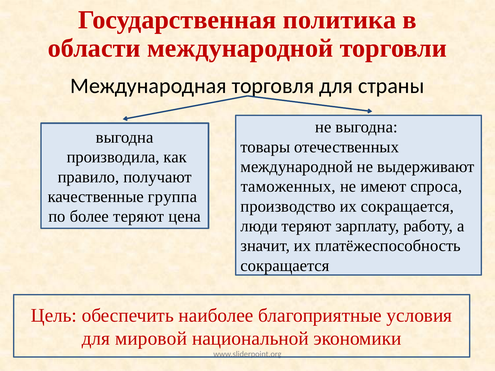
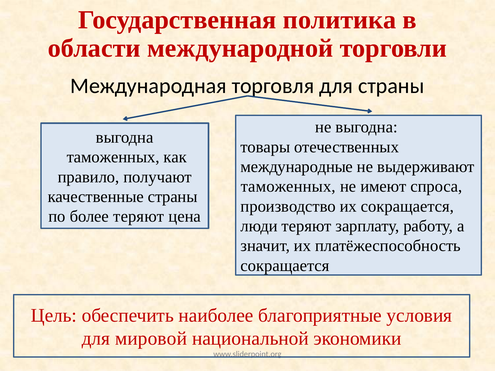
производила: производила -> таможенных (113, 157)
международной: международной -> международные (297, 167)
качественные группа: группа -> страны (173, 197)
